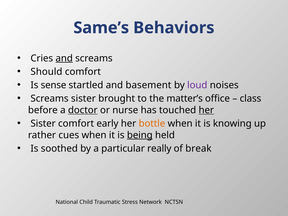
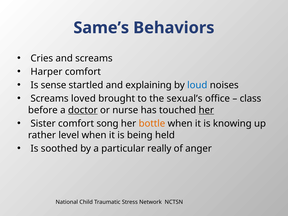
and underline: present -> none (64, 58)
Should: Should -> Harper (46, 72)
basement: basement -> explaining (149, 85)
loud colour: purple -> blue (197, 85)
Screams sister: sister -> loved (83, 99)
matter’s: matter’s -> sexual’s (185, 99)
early: early -> song (107, 124)
cues: cues -> level (69, 135)
being underline: present -> none (140, 135)
break: break -> anger (199, 148)
